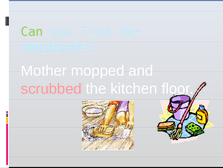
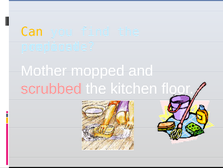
Can colour: light green -> yellow (32, 32)
